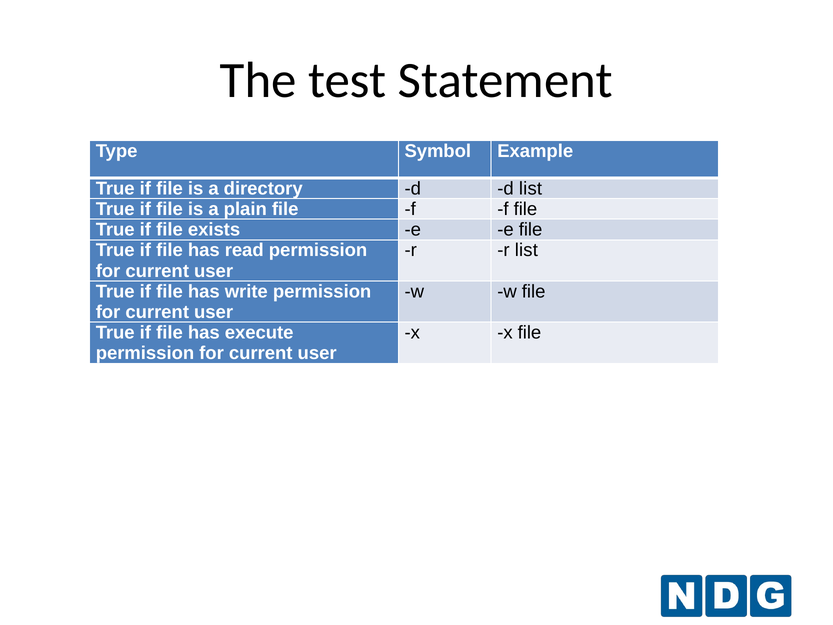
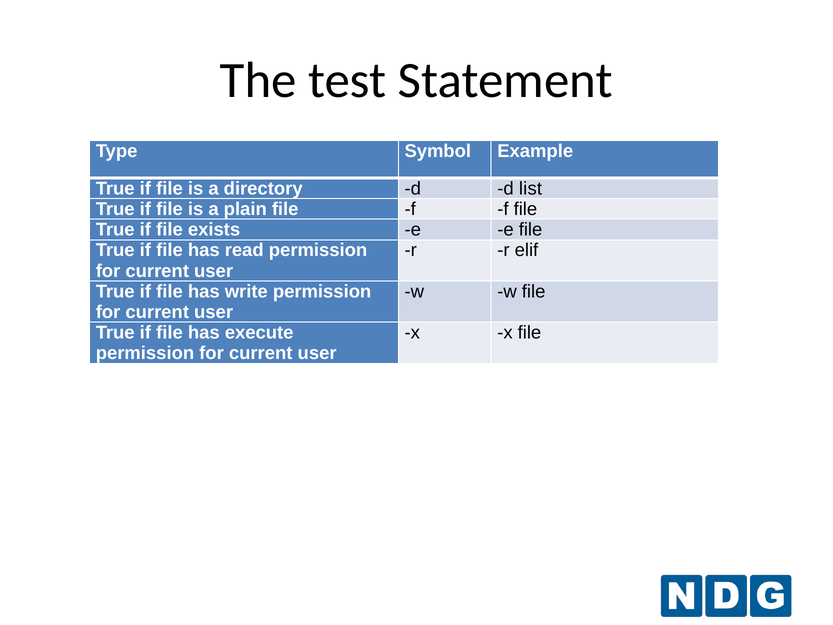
r list: list -> elif (526, 250)
